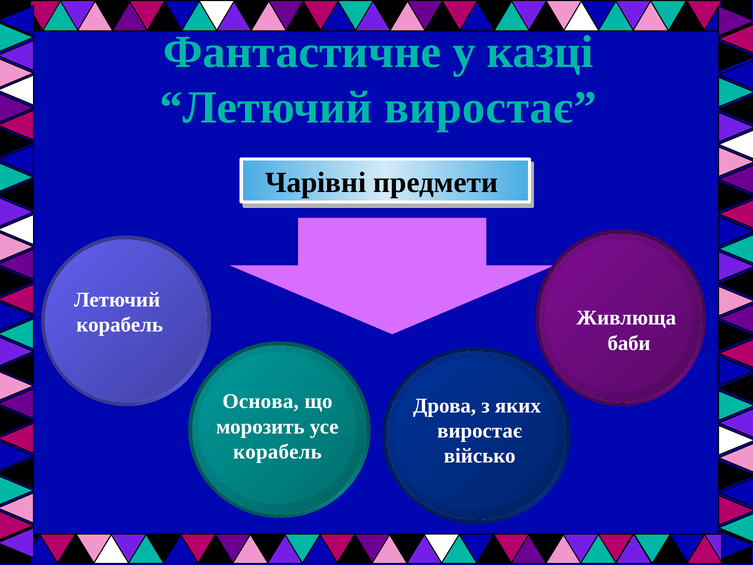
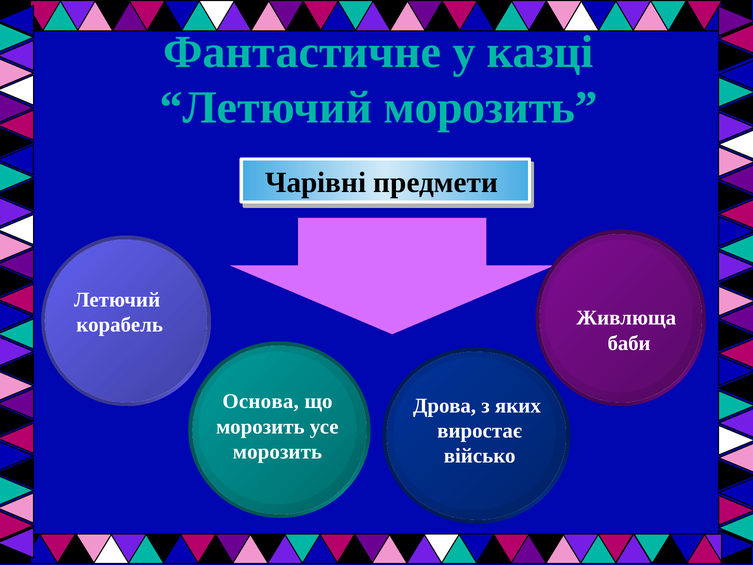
Летючий виростає: виростає -> морозить (491, 107)
корабель: корабель -> морозить (277, 452)
